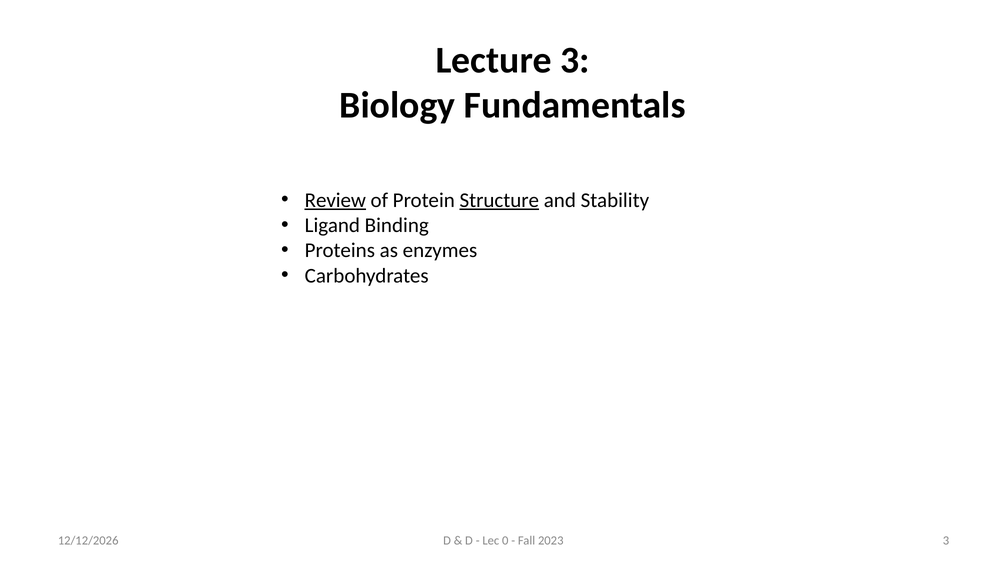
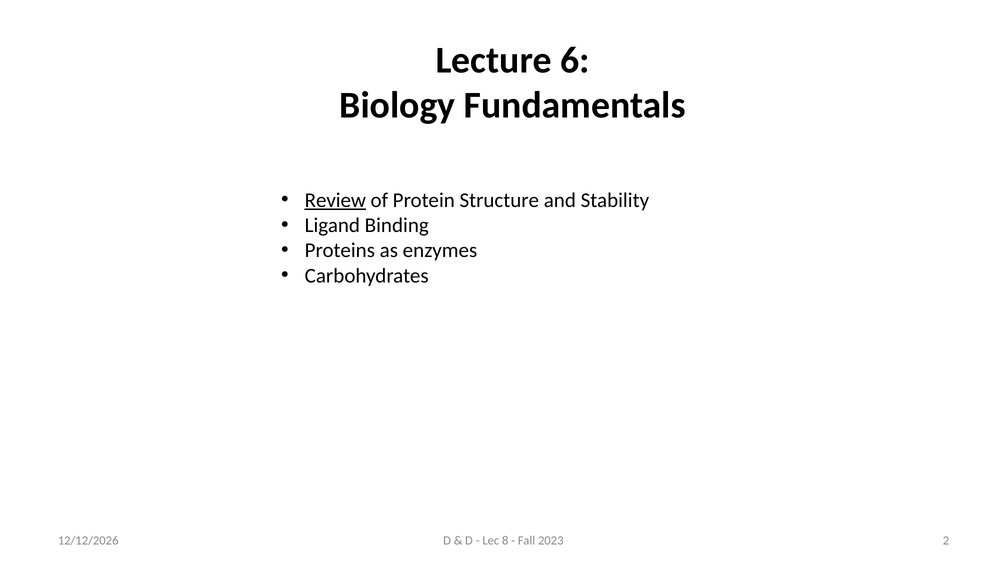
Lecture 3: 3 -> 6 (575, 60)
Structure underline: present -> none (499, 200)
0: 0 -> 8 (505, 541)
2023 3: 3 -> 2 (946, 541)
